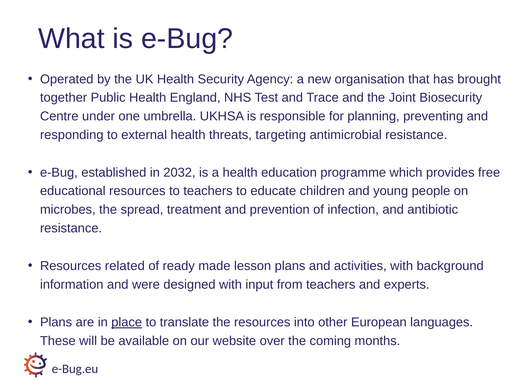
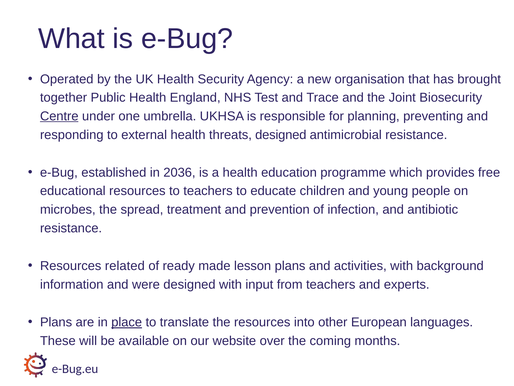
Centre underline: none -> present (59, 116)
threats targeting: targeting -> designed (281, 135)
2032: 2032 -> 2036 (179, 172)
